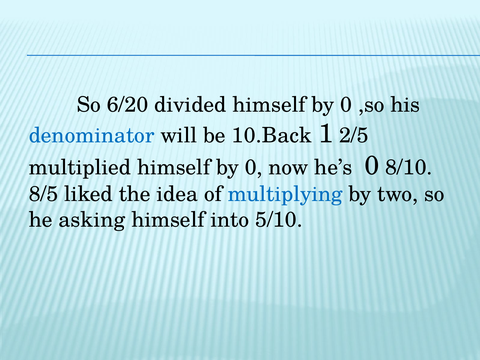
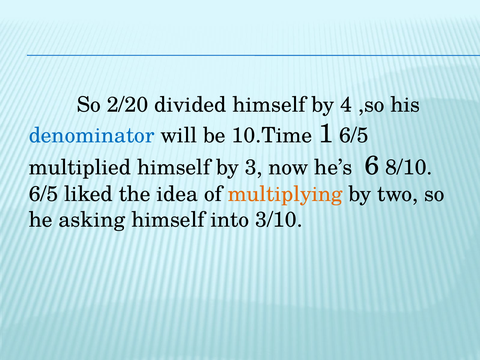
6/20: 6/20 -> 2/20 (128, 105)
divided himself by 0: 0 -> 4 (346, 105)
10.Back: 10.Back -> 10.Time (272, 136)
1 2/5: 2/5 -> 6/5 (354, 136)
multiplied himself by 0: 0 -> 3 (254, 168)
he’s 0: 0 -> 6 (372, 166)
8/5: 8/5 -> 6/5 (44, 194)
multiplying colour: blue -> orange (285, 194)
5/10: 5/10 -> 3/10 (279, 220)
